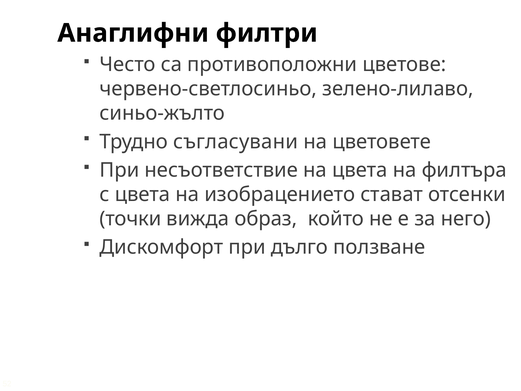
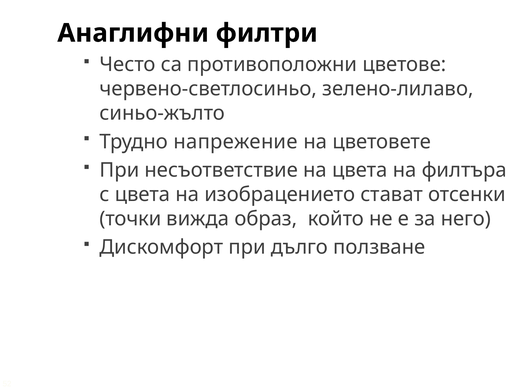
съгласувани: съгласувани -> напрежение (236, 142)
